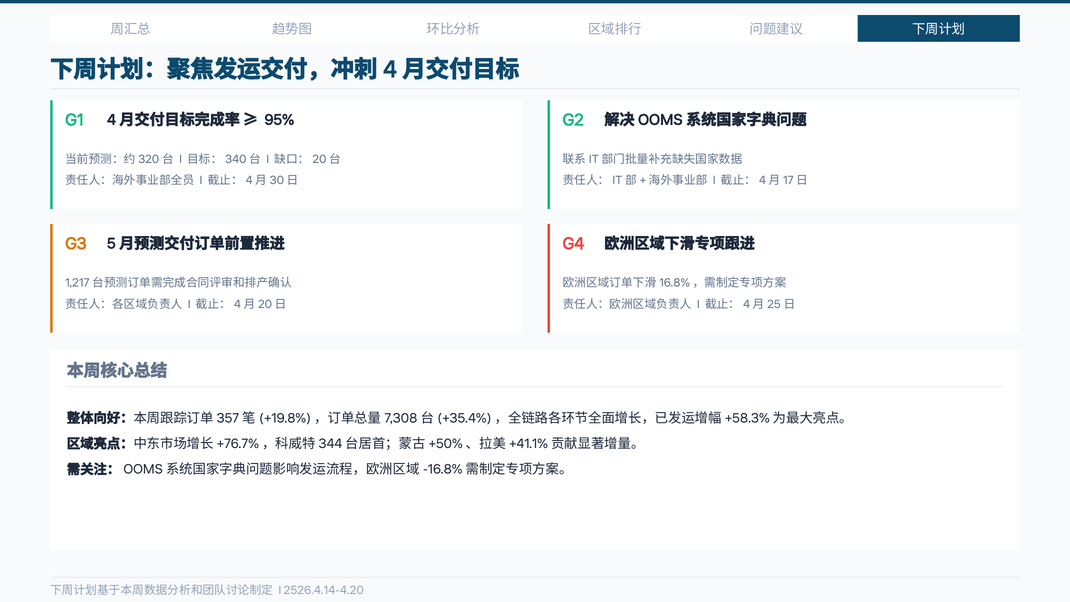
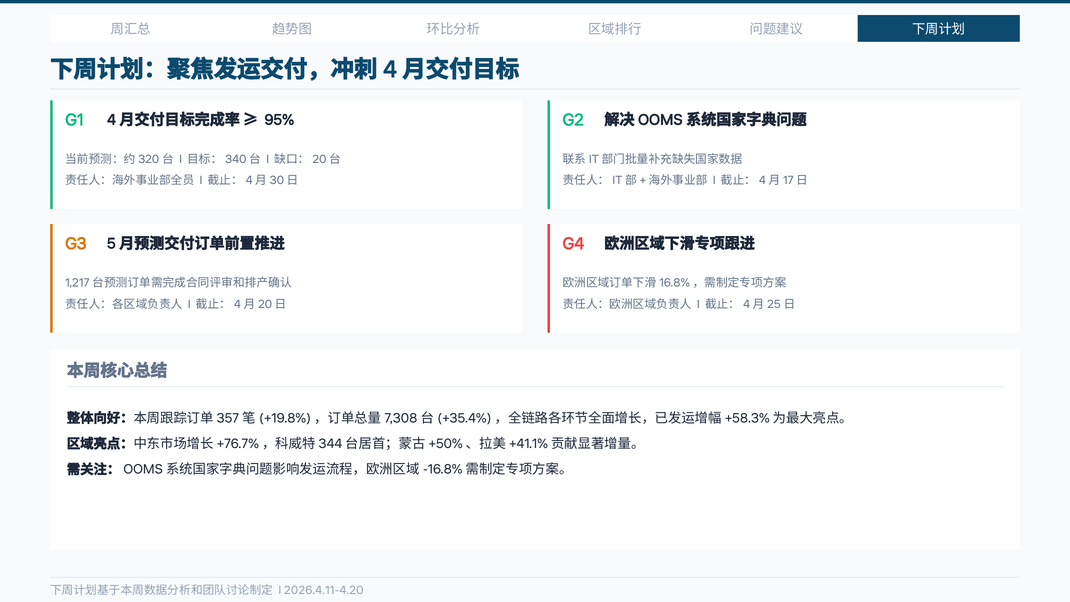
2526.4.14-4.20: 2526.4.14-4.20 -> 2026.4.11-4.20 (324, 590)
